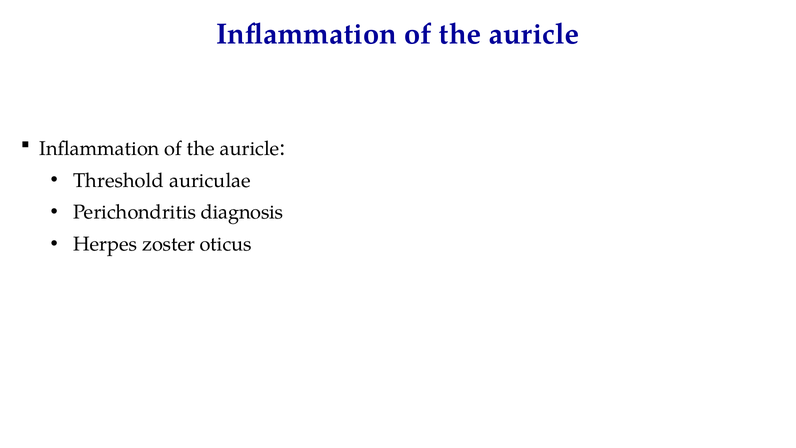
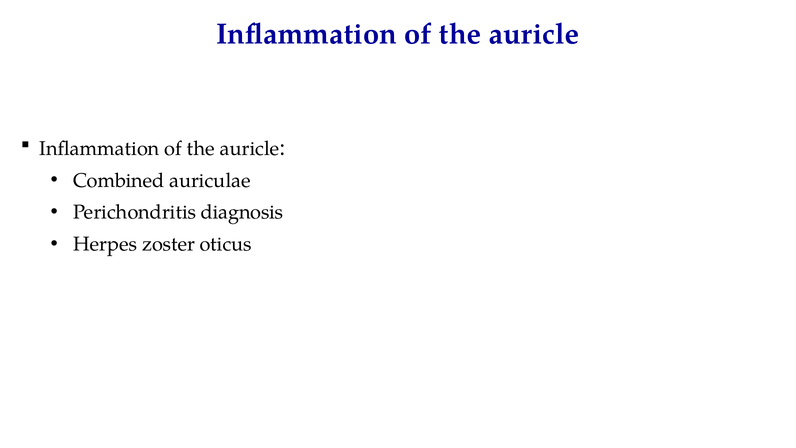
Threshold: Threshold -> Combined (119, 180)
